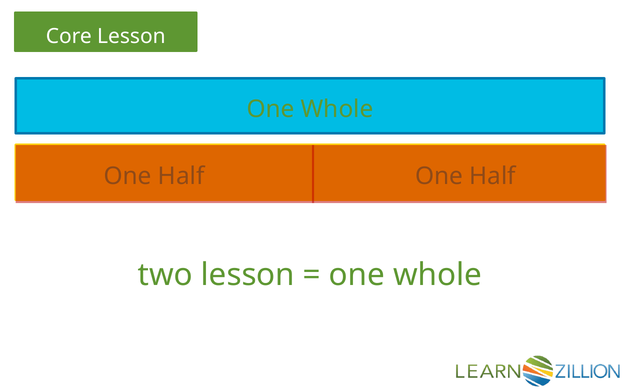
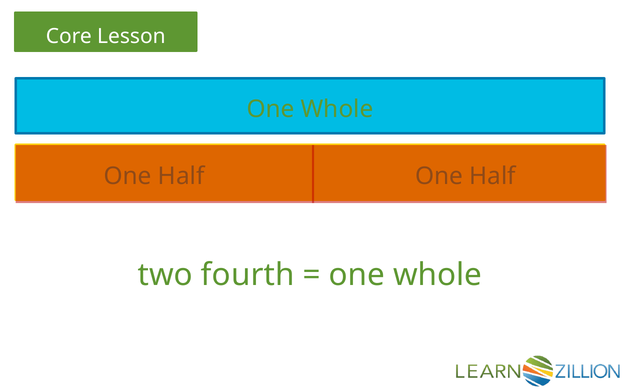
two lesson: lesson -> fourth (248, 275)
